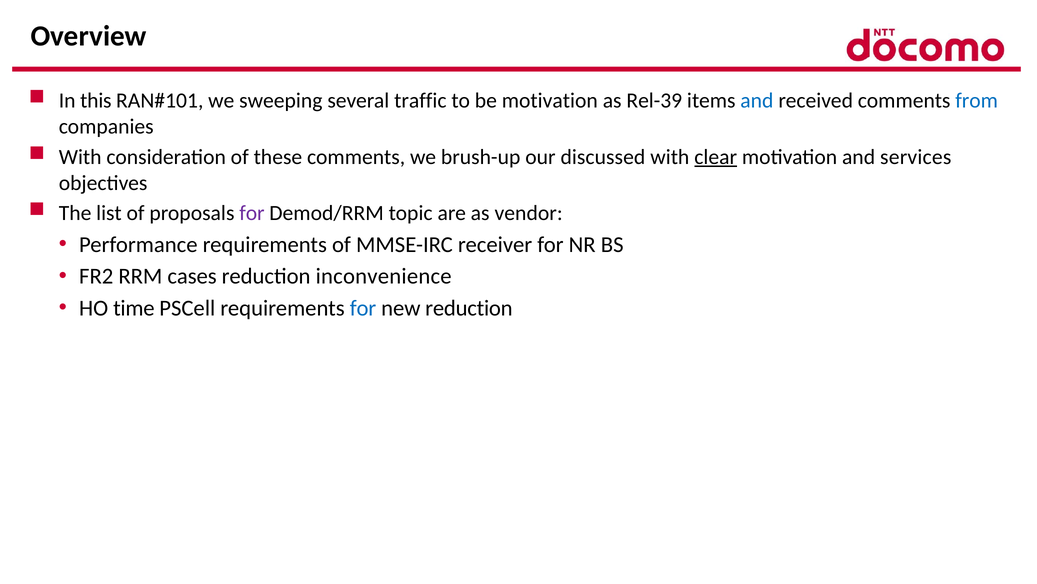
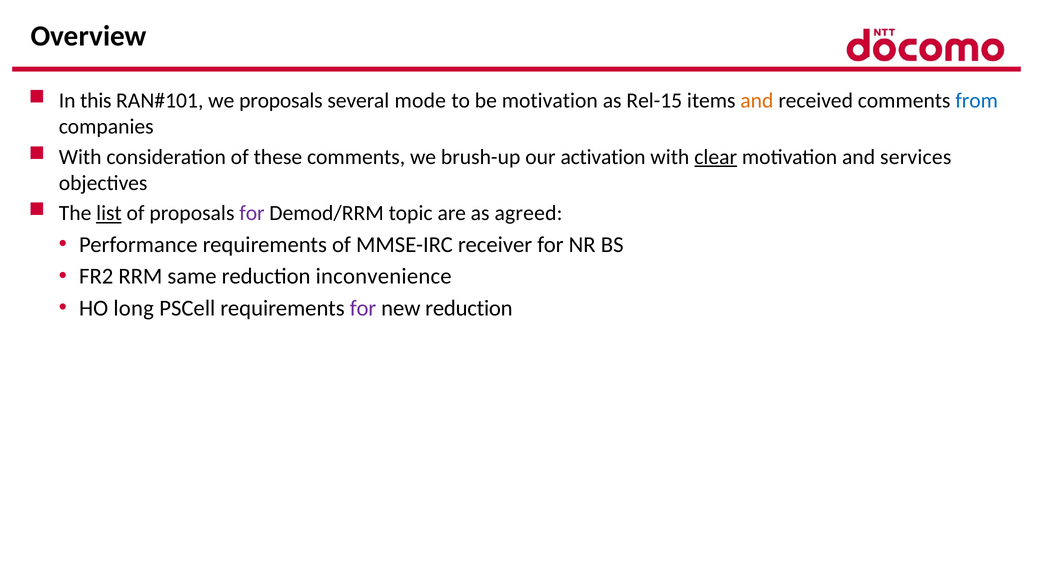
we sweeping: sweeping -> proposals (281, 101)
traffic: traffic -> mode (420, 101)
Rel-39: Rel-39 -> Rel-15 (654, 101)
and colour: blue -> orange (757, 101)
discussed: discussed -> activation (603, 157)
list underline: none -> present (109, 213)
vendor: vendor -> agreed (529, 213)
cases: cases -> same (192, 276)
time: time -> long (134, 308)
for colour: blue -> purple (363, 308)
